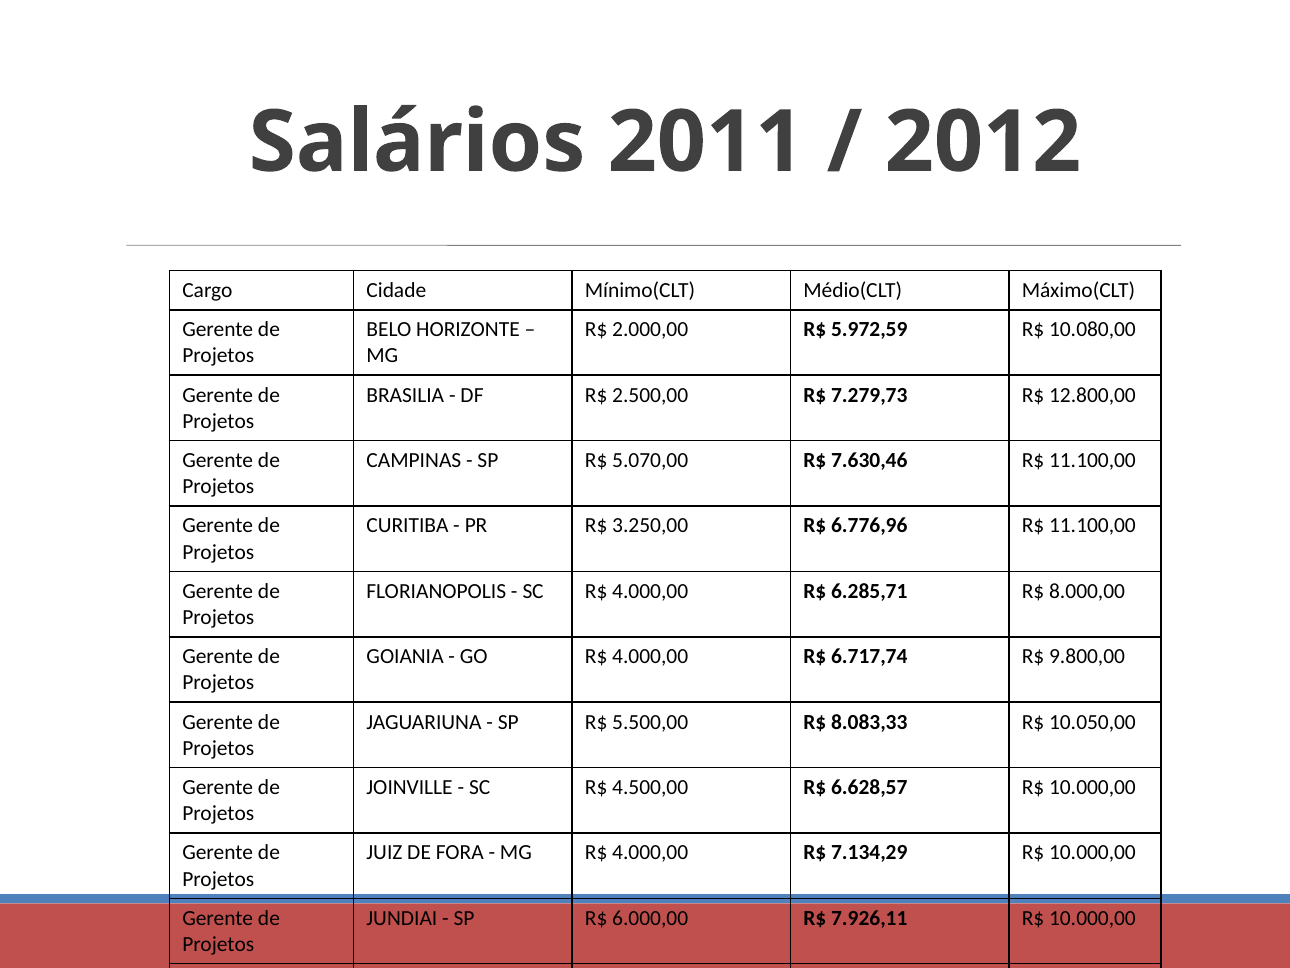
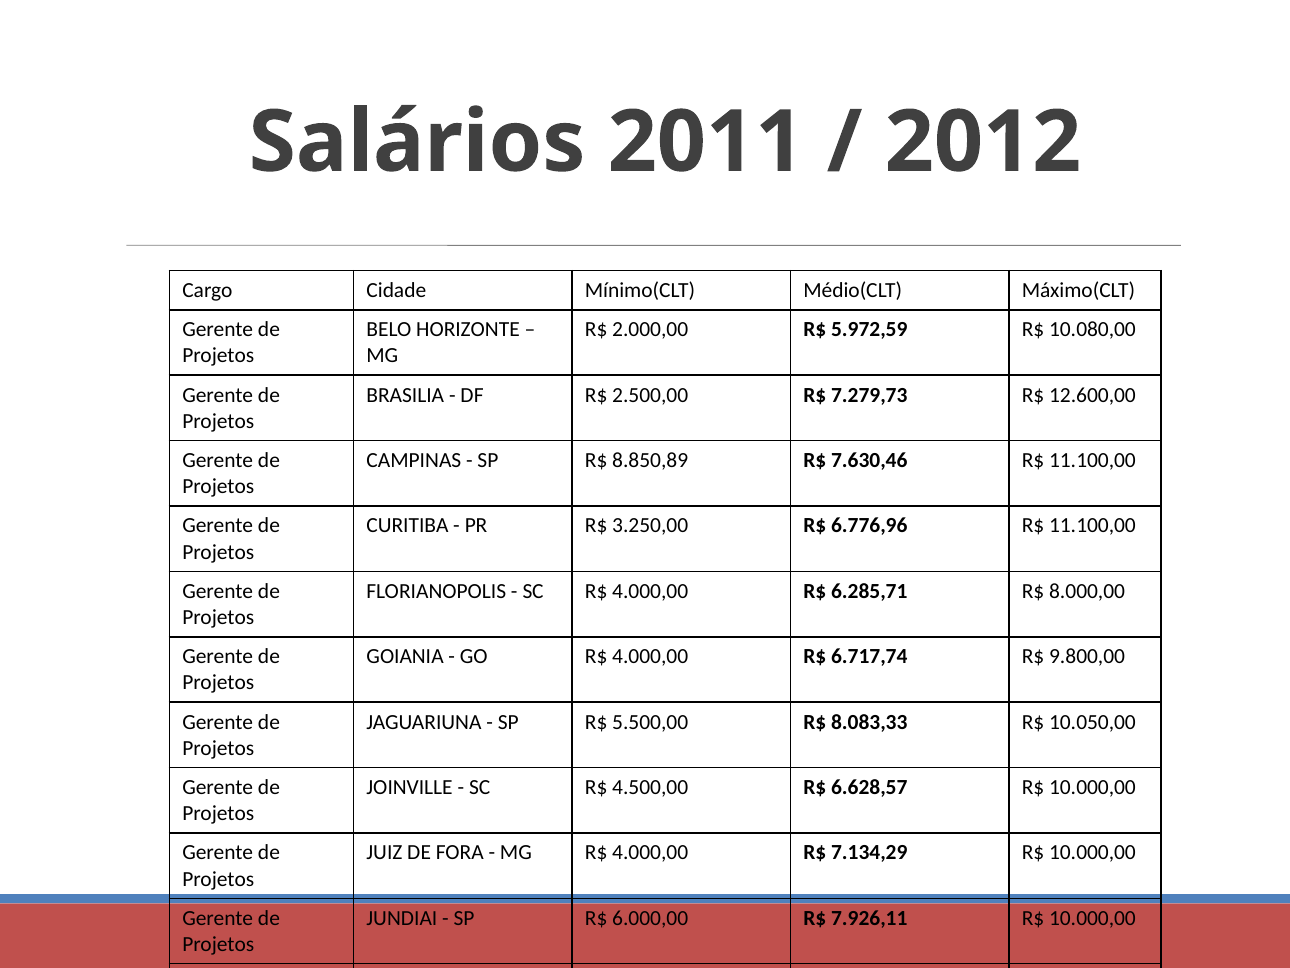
12.800,00: 12.800,00 -> 12.600,00 (1092, 395)
5.070,00: 5.070,00 -> 8.850,89 (650, 460)
